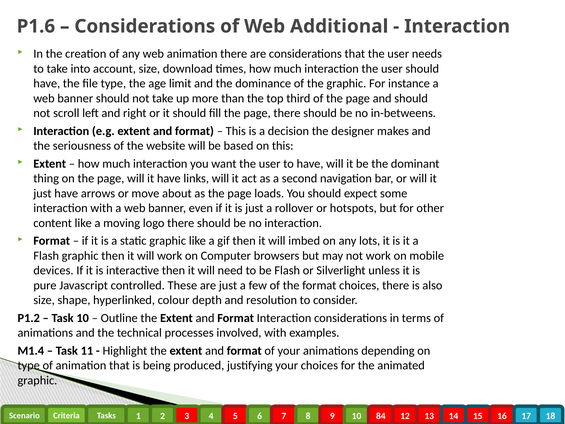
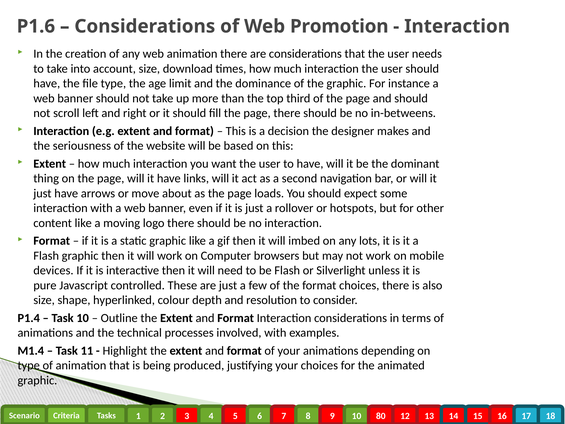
Additional: Additional -> Promotion (339, 26)
P1.2: P1.2 -> P1.4 (29, 318)
84: 84 -> 80 (381, 416)
